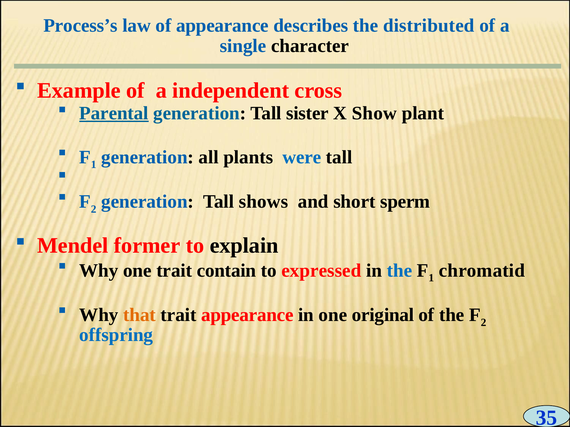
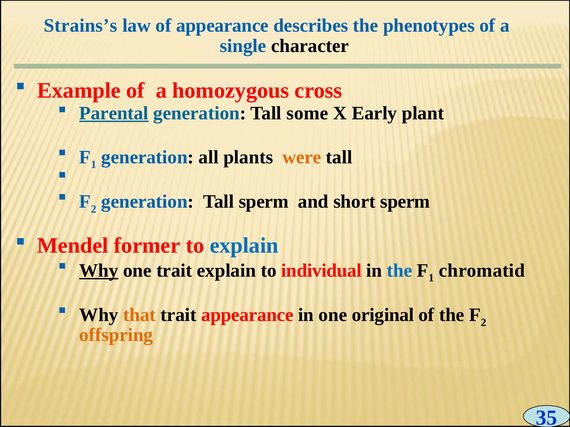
Process’s: Process’s -> Strains’s (80, 26)
distributed: distributed -> phenotypes (429, 26)
independent: independent -> homozygous (231, 91)
sister: sister -> some (307, 113)
Show: Show -> Early (374, 113)
were colour: blue -> orange (302, 157)
Tall shows: shows -> sperm (264, 202)
explain colour: black -> blue (244, 246)
Why underline: none -> present (99, 271)
trait contain: contain -> explain (226, 271)
expressed: expressed -> individual (322, 271)
offspring colour: blue -> orange (116, 335)
